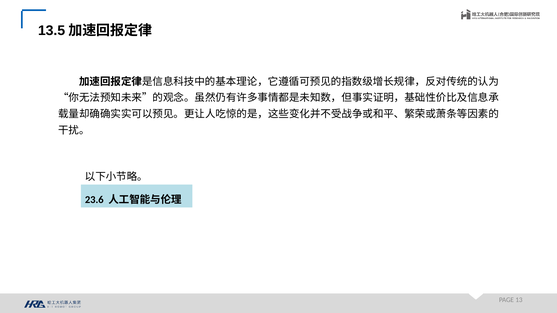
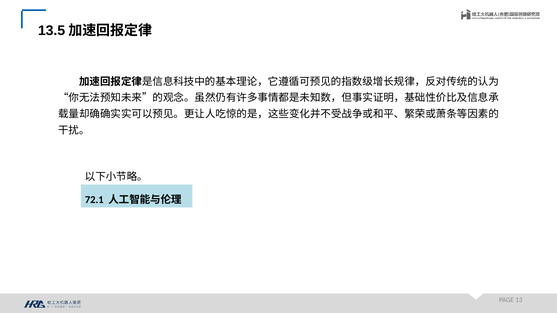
23.6: 23.6 -> 72.1 (94, 200)
